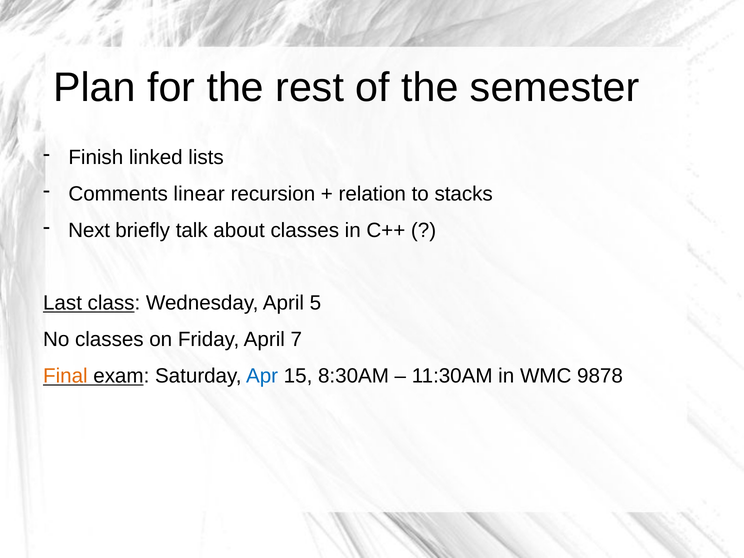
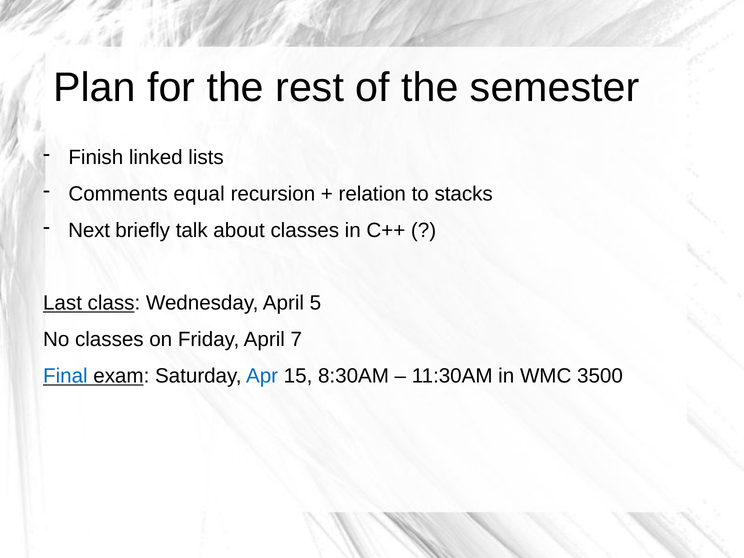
linear: linear -> equal (199, 194)
Final colour: orange -> blue (65, 376)
9878: 9878 -> 3500 (600, 376)
